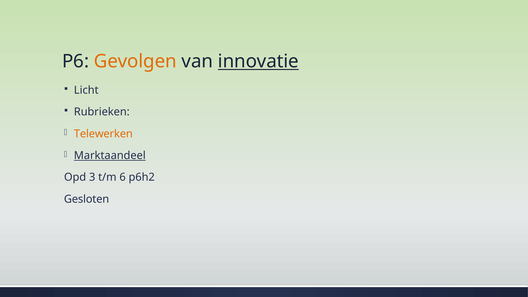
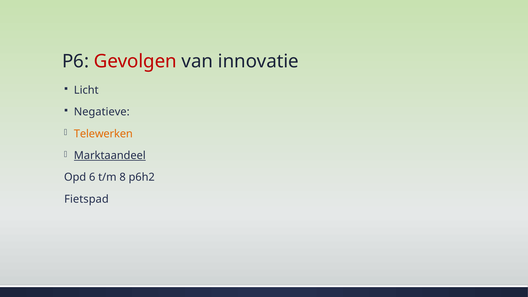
Gevolgen colour: orange -> red (135, 61)
innovatie underline: present -> none (258, 61)
Rubrieken: Rubrieken -> Negatieve (102, 112)
3: 3 -> 6 (92, 177)
6: 6 -> 8 (123, 177)
Gesloten: Gesloten -> Fietspad (86, 199)
